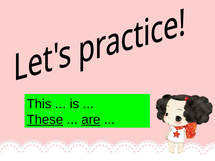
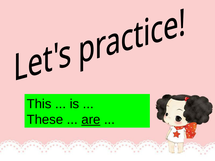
These underline: present -> none (45, 120)
